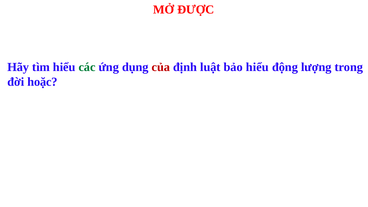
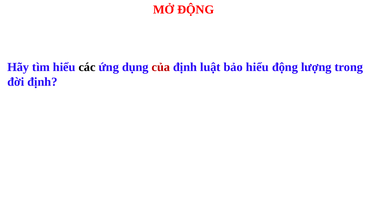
MỞ ĐƯỢC: ĐƯỢC -> ĐỘNG (196, 10)
các colour: green -> black (87, 67)
đời hoặc: hoặc -> định (42, 82)
